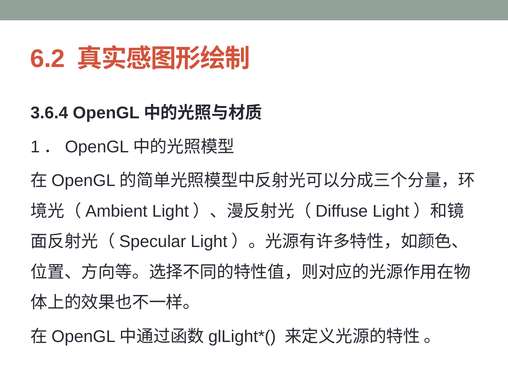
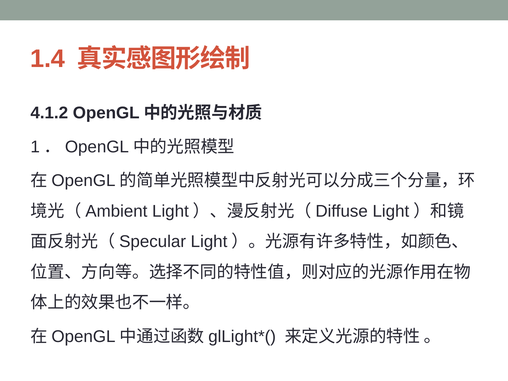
6.2: 6.2 -> 1.4 (48, 59)
3.6.4: 3.6.4 -> 4.1.2 (49, 113)
